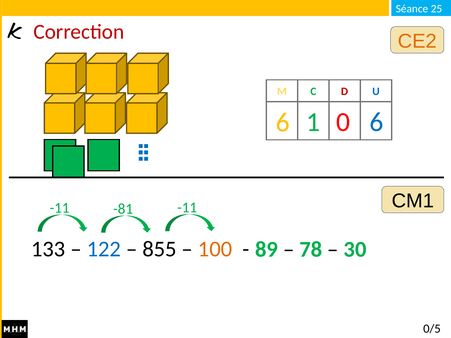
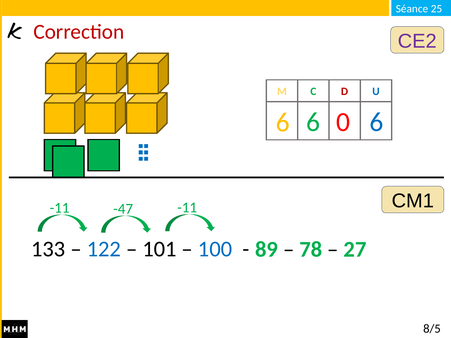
CE2 colour: orange -> purple (417, 41)
1: 1 -> 6 (313, 122)
-81: -81 -> -47 (123, 209)
855: 855 -> 101 (159, 249)
100 colour: orange -> blue (215, 249)
30: 30 -> 27 (355, 250)
0/5: 0/5 -> 8/5 (432, 329)
